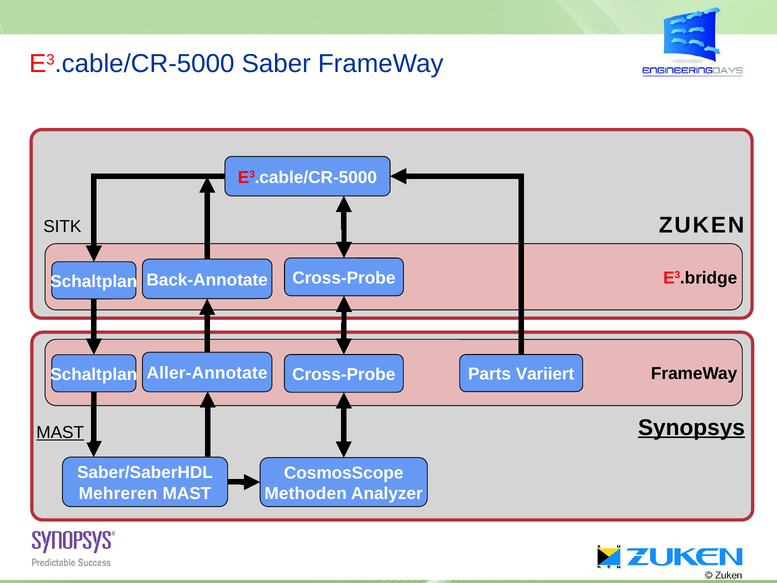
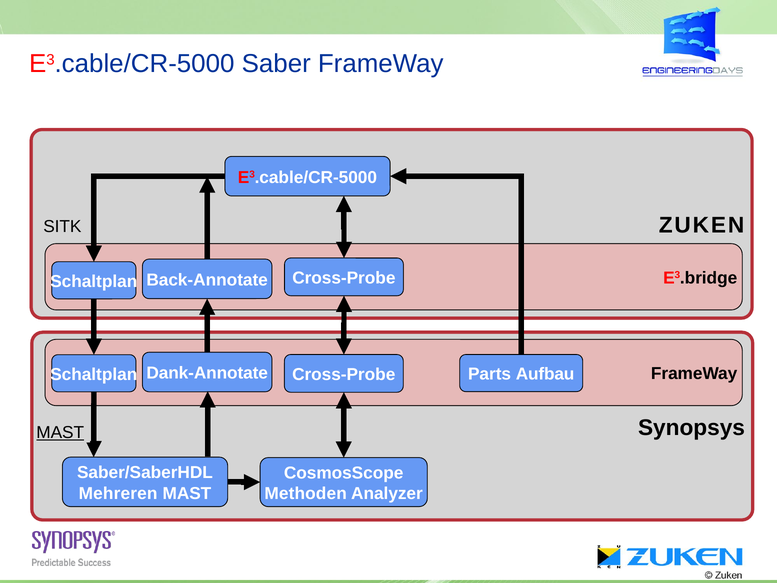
Aller-Annotate: Aller-Annotate -> Dank-Annotate (207, 373)
Variiert: Variiert -> Aufbau (545, 374)
Synopsys underline: present -> none (691, 427)
